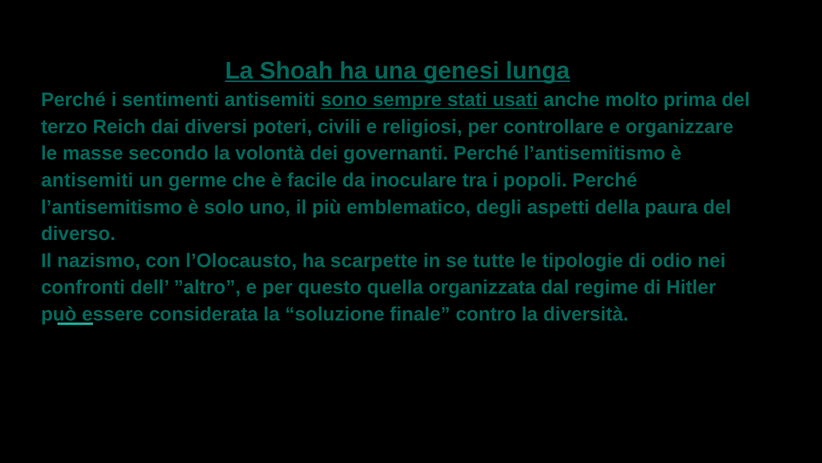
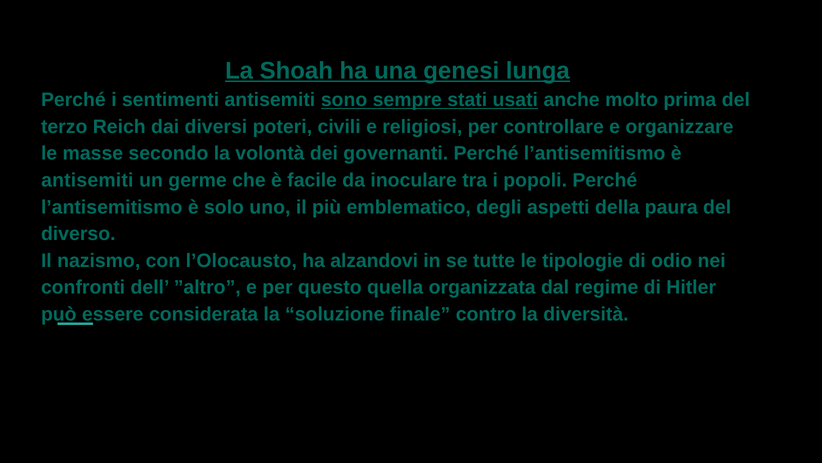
scarpette: scarpette -> alzandovi (374, 260)
